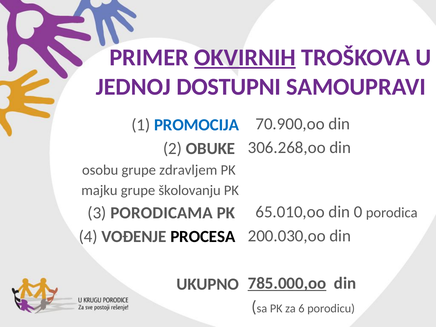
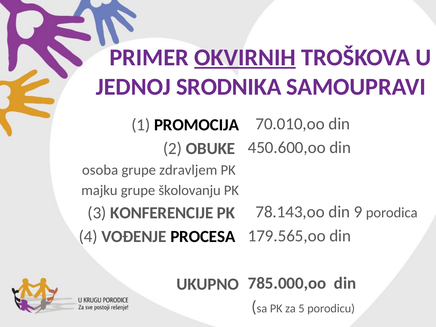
DOSTUPNI: DOSTUPNI -> SRODNIKA (229, 87)
70.900,oo: 70.900,oo -> 70.010,oo (290, 124)
PROMOCIJA colour: blue -> black (197, 125)
306.268,oo: 306.268,oo -> 450.600,oo (287, 148)
osobu: osobu -> osoba (100, 170)
65.010,oo: 65.010,oo -> 78.143,oo (290, 212)
0: 0 -> 9 (358, 212)
PORODICAMA: PORODICAMA -> KONFERENCIJE (162, 213)
200.030,oo: 200.030,oo -> 179.565,oo (287, 236)
785.000,oo underline: present -> none (287, 283)
6: 6 -> 5 (301, 309)
